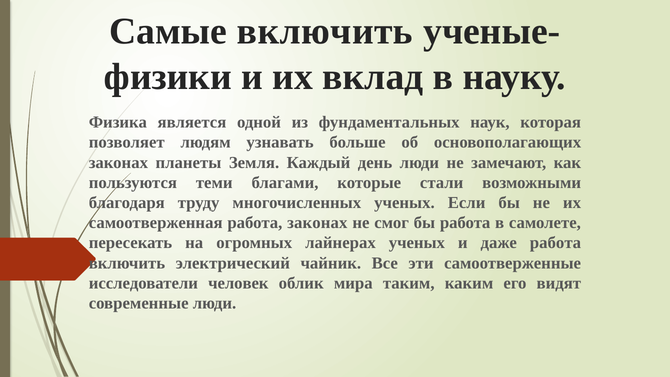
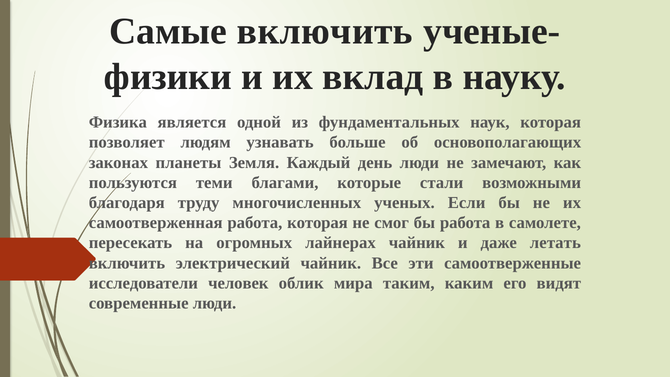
работа законах: законах -> которая (317, 223)
лайнерах ученых: ученых -> чайник (417, 243)
даже работа: работа -> летать (555, 243)
